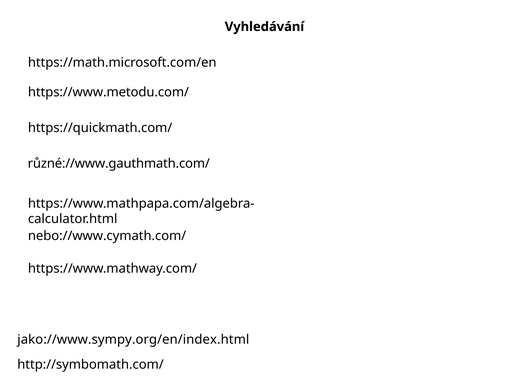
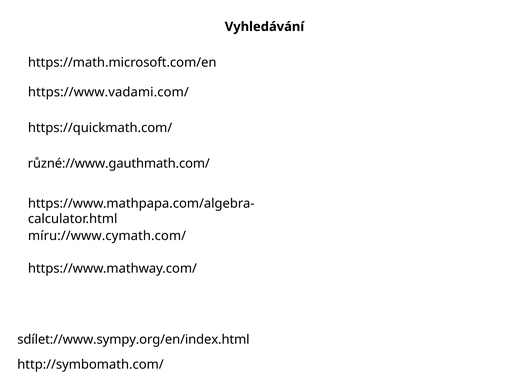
https://www.metodu.com/: https://www.metodu.com/ -> https://www.vadami.com/ (108, 92)
nebo://www.cymath.com/: nebo://www.cymath.com/ -> míru://www.cymath.com/ (107, 236)
jako://www.sympy.org/en/index.html: jako://www.sympy.org/en/index.html -> sdílet://www.sympy.org/en/index.html (133, 340)
